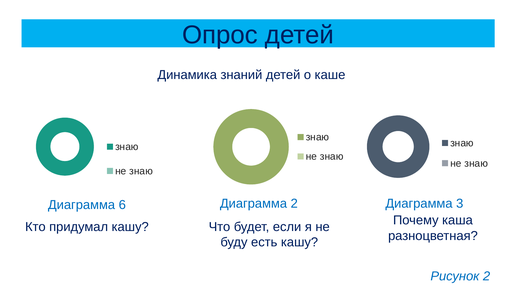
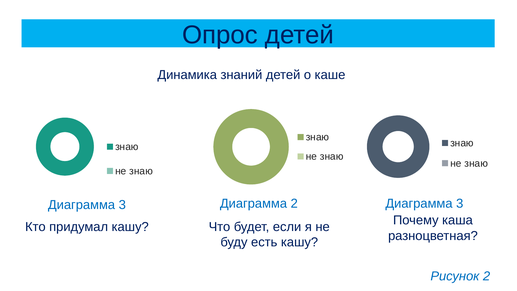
6: 6 -> 3 (122, 205)
